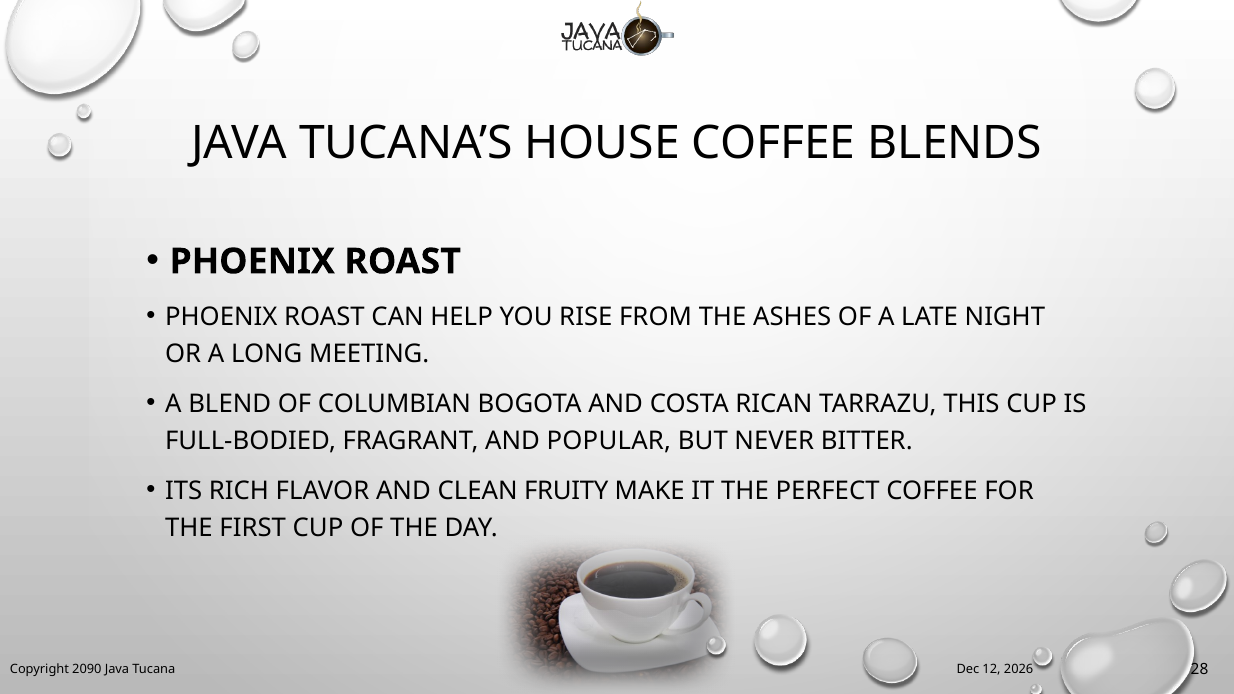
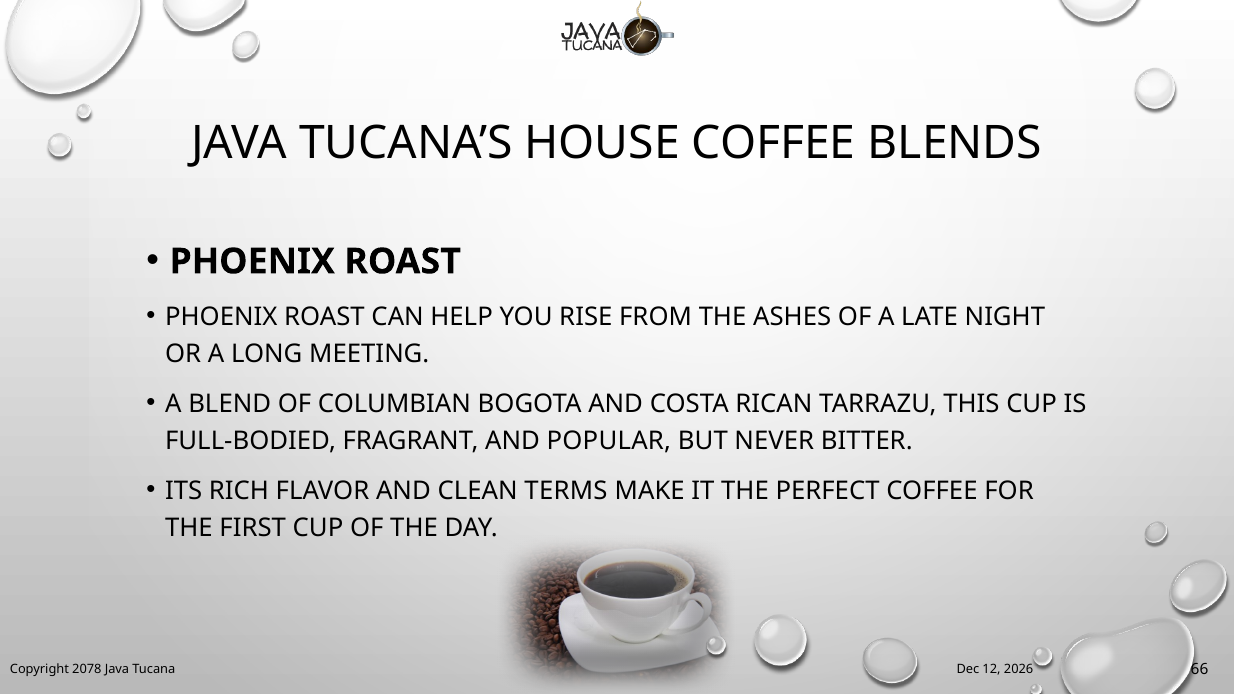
FRUITY: FRUITY -> TERMS (566, 491)
2090: 2090 -> 2078 (87, 669)
28: 28 -> 66 (1200, 669)
